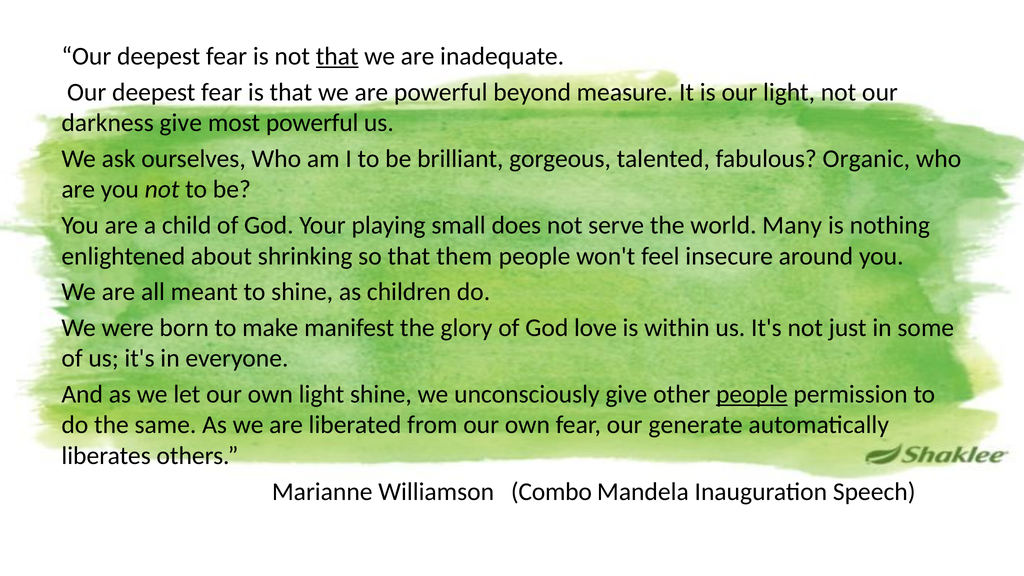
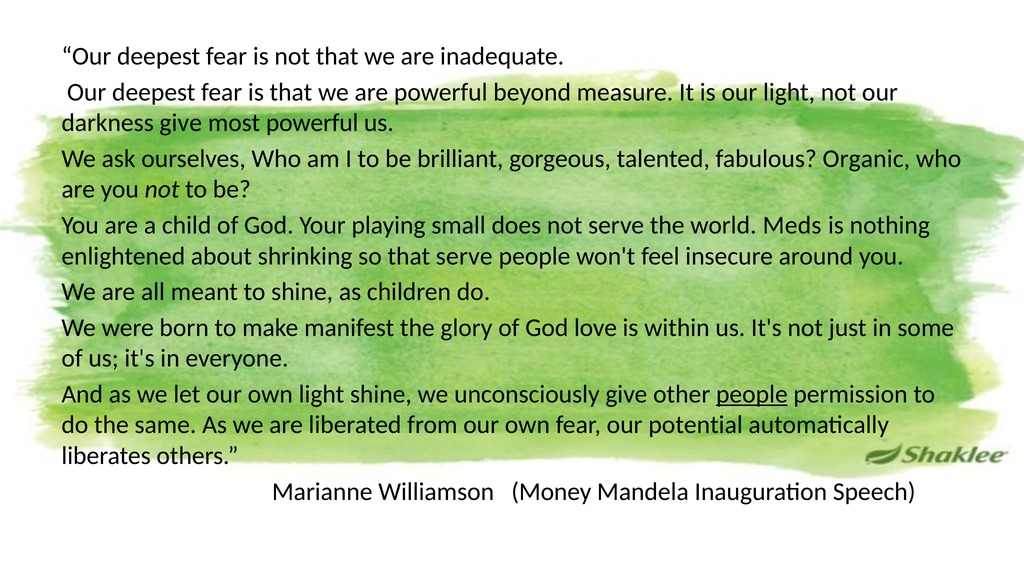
that underline: present -> none (337, 56)
Many: Many -> Meds (792, 225)
that them: them -> serve (464, 256)
generate: generate -> potential (696, 425)
Combo: Combo -> Money (551, 492)
